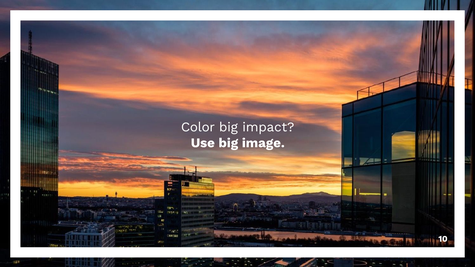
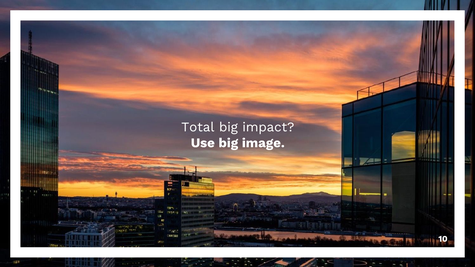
Color: Color -> Total (198, 127)
